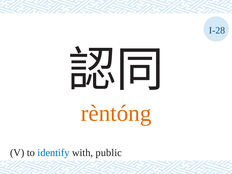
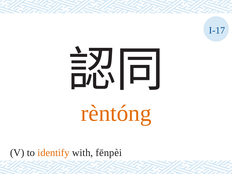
I-28: I-28 -> I-17 (217, 30)
identify colour: blue -> orange (54, 153)
public: public -> fēnpèi (109, 153)
